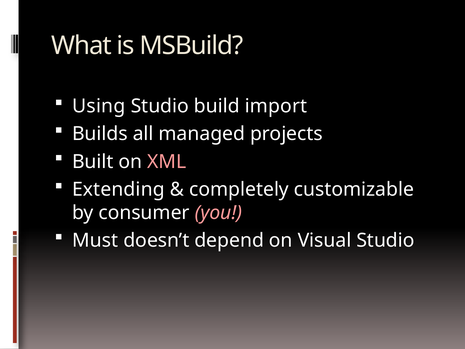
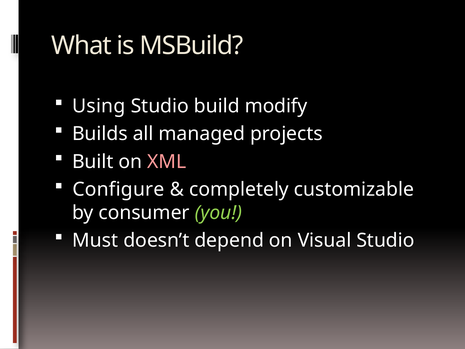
import: import -> modify (276, 106)
Extending: Extending -> Configure (118, 189)
you colour: pink -> light green (218, 213)
